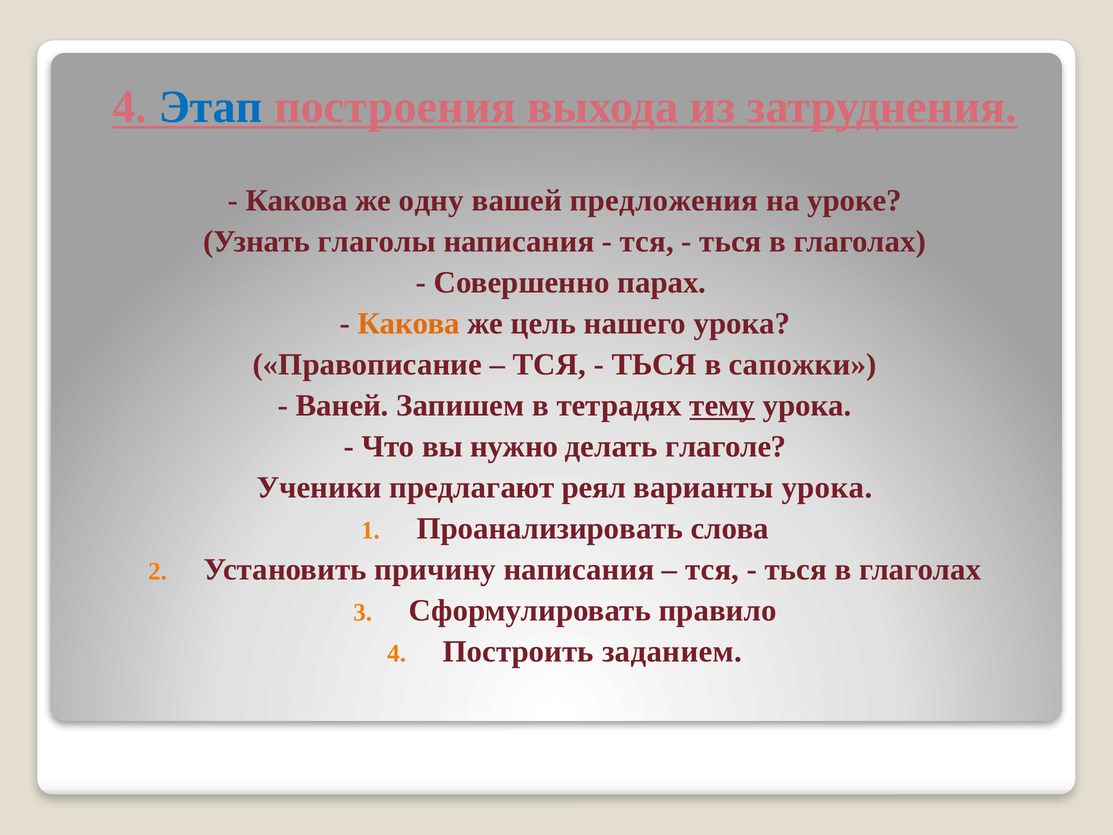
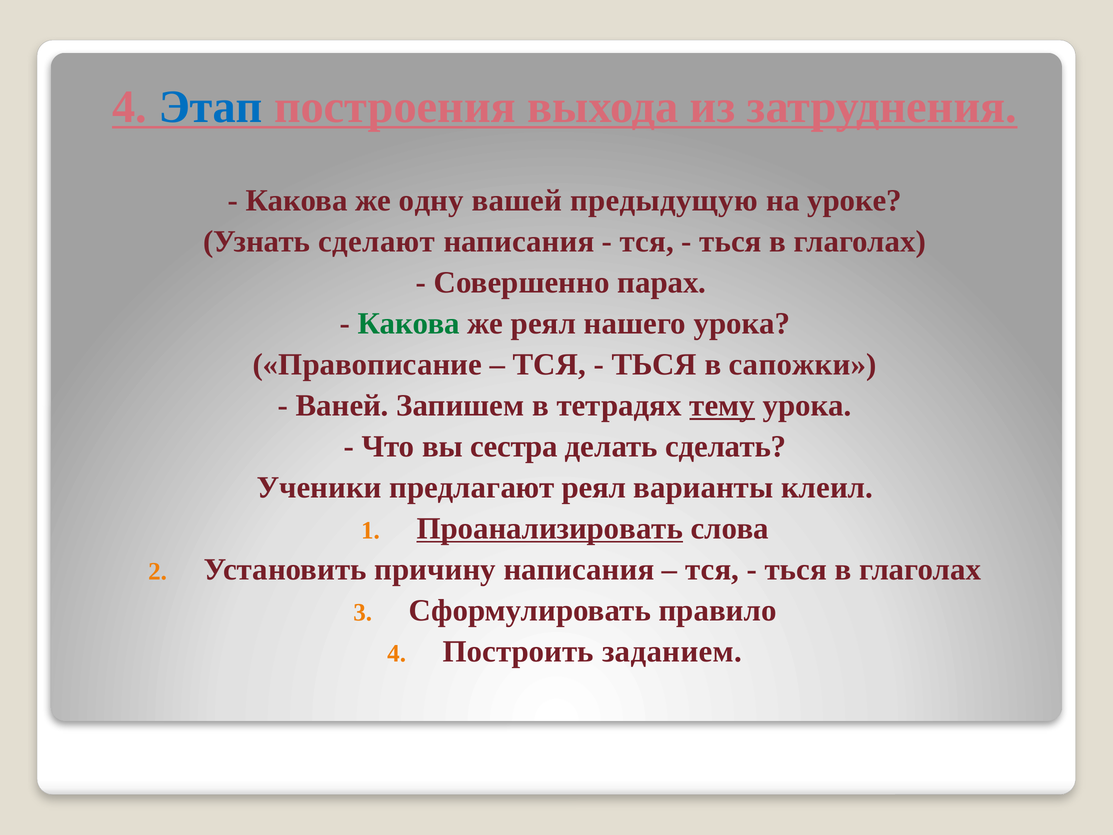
предложения: предложения -> предыдущую (664, 201)
глаголы: глаголы -> сделают (377, 242)
Какова colour: orange -> green (409, 323)
же цель: цель -> реял (543, 323)
нужно: нужно -> сестра (514, 446)
глаголе: глаголе -> сделать (726, 446)
варианты урока: урока -> клеил (827, 487)
Проанализировать underline: none -> present (550, 528)
